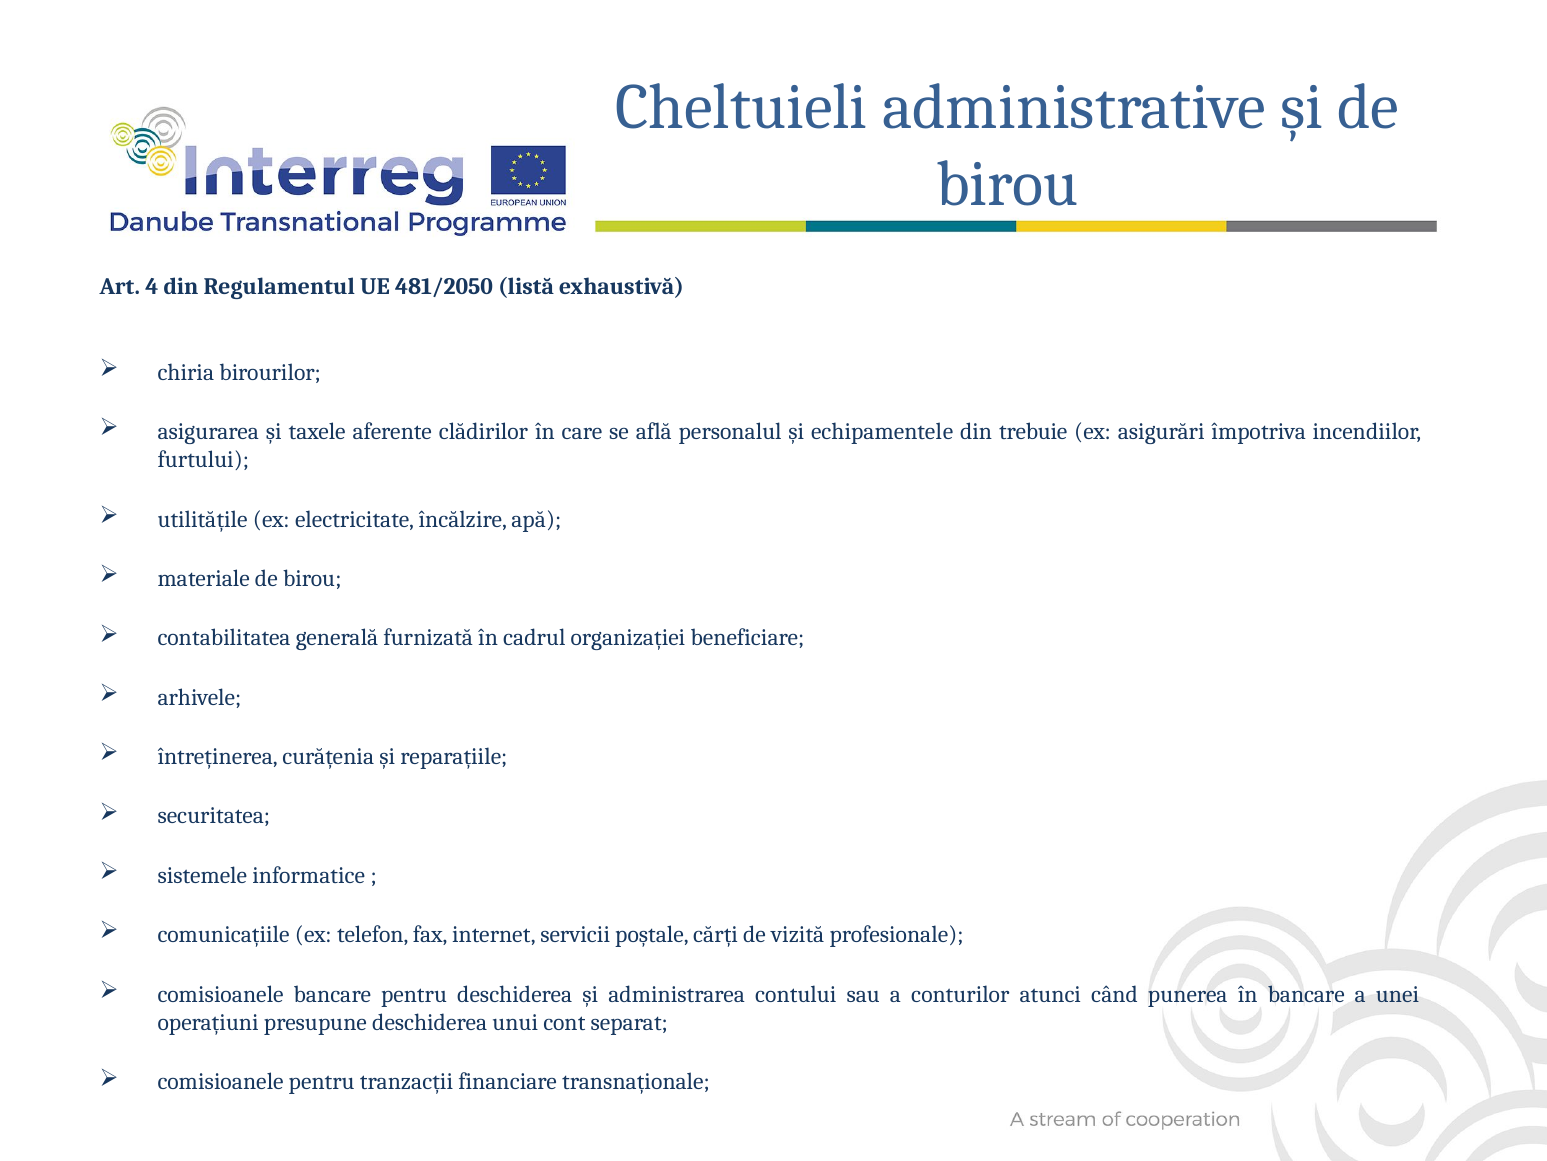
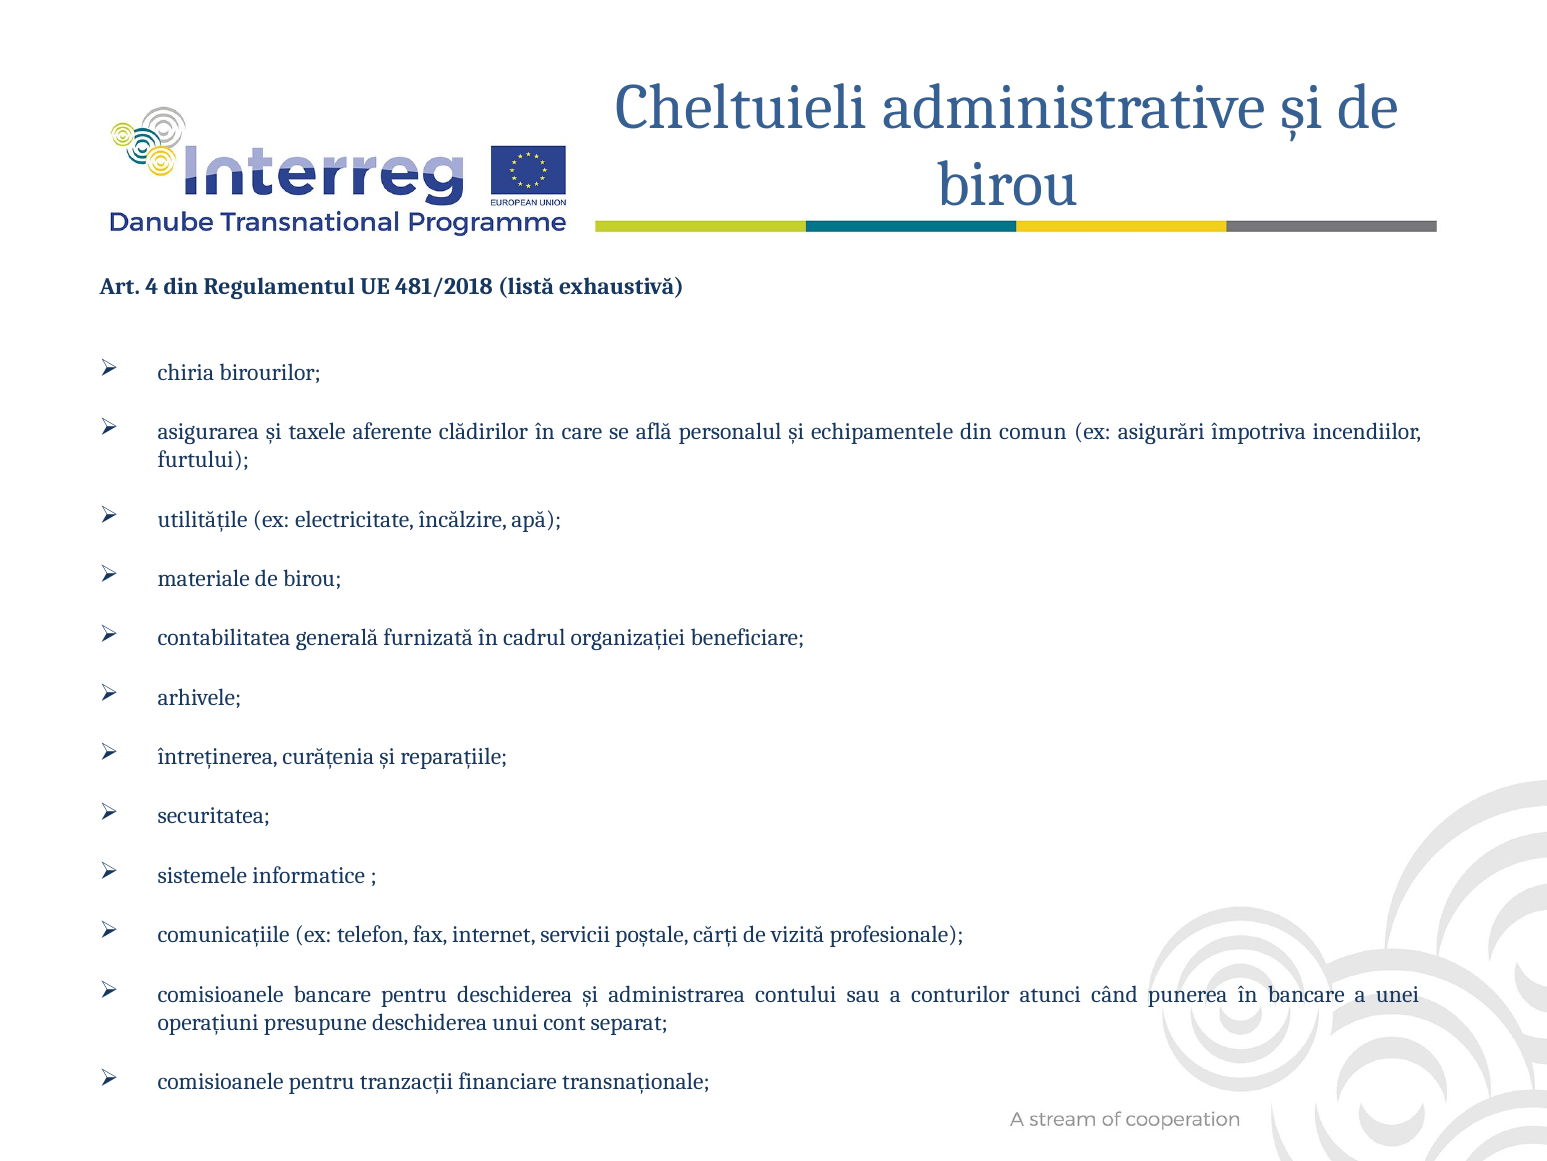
481/2050: 481/2050 -> 481/2018 (444, 287)
trebuie: trebuie -> comun (1033, 431)
